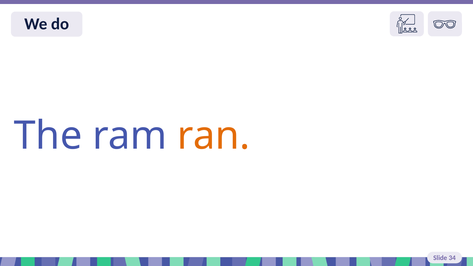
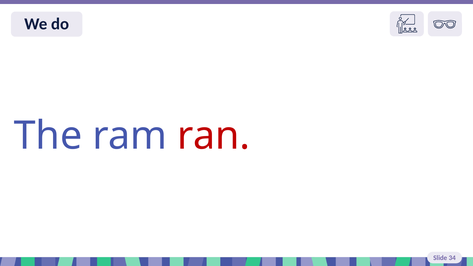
ran colour: orange -> red (214, 136)
